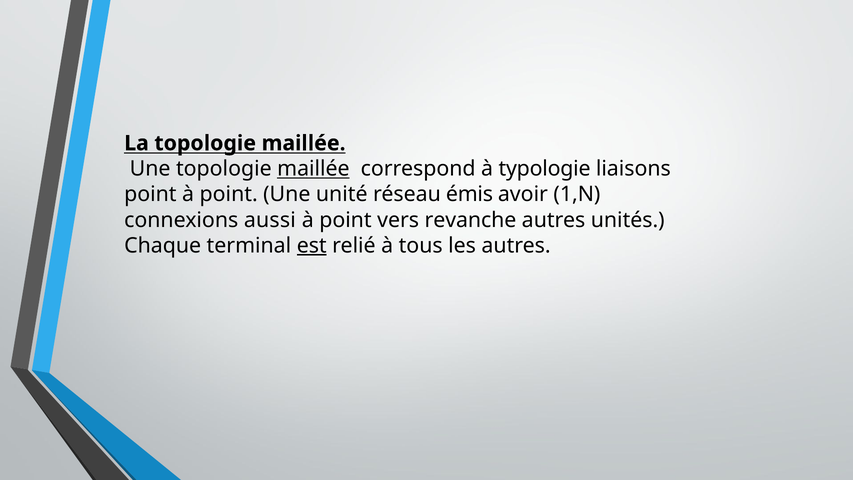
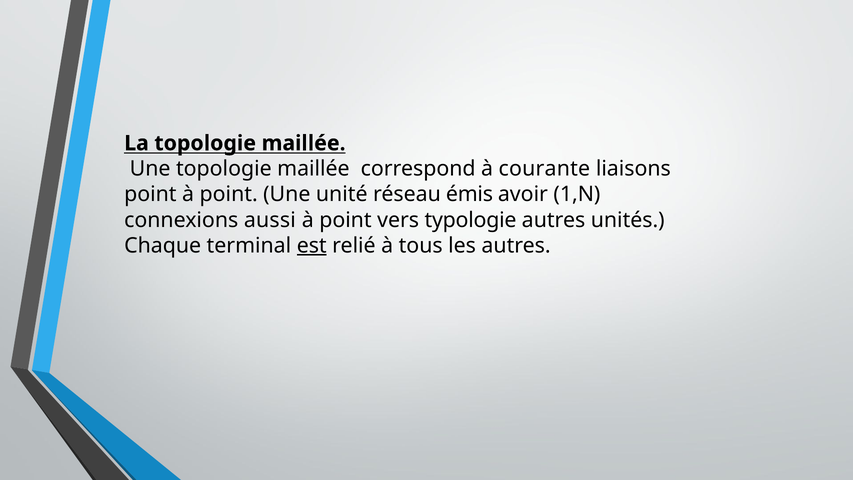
maillée underline: present -> none (313, 169)
typologie: typologie -> courante (544, 169)
revanche: revanche -> typologie (471, 220)
